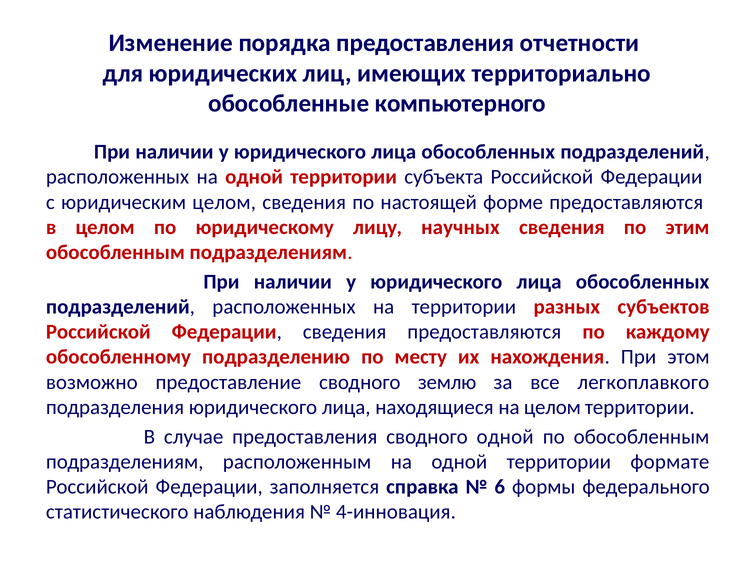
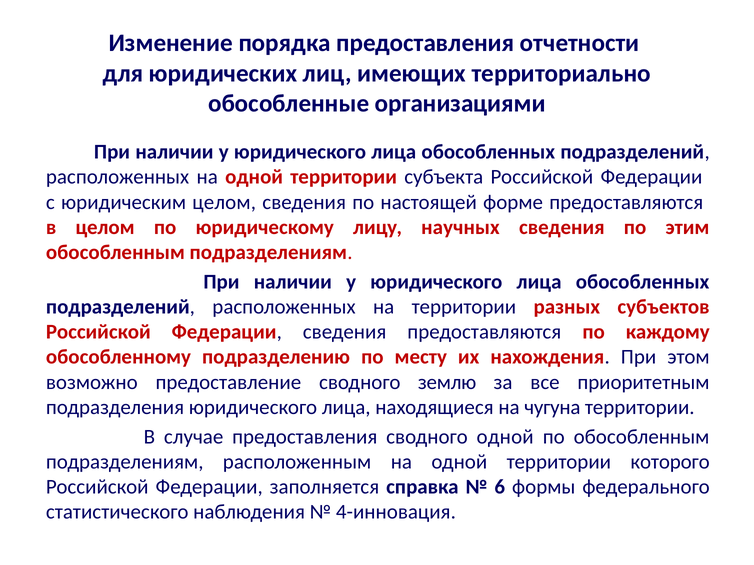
компьютерного: компьютерного -> организациями (460, 104)
легкоплавкого: легкоплавкого -> приоритетным (643, 383)
на целом: целом -> чугуна (552, 408)
формате: формате -> которого (670, 462)
